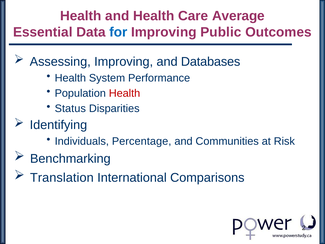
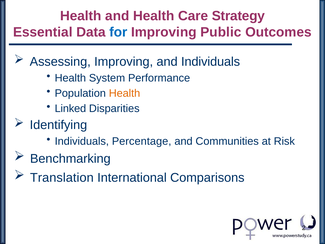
Average: Average -> Strategy (238, 16)
and Databases: Databases -> Individuals (211, 62)
Health colour: red -> orange (125, 93)
Status: Status -> Linked (70, 108)
